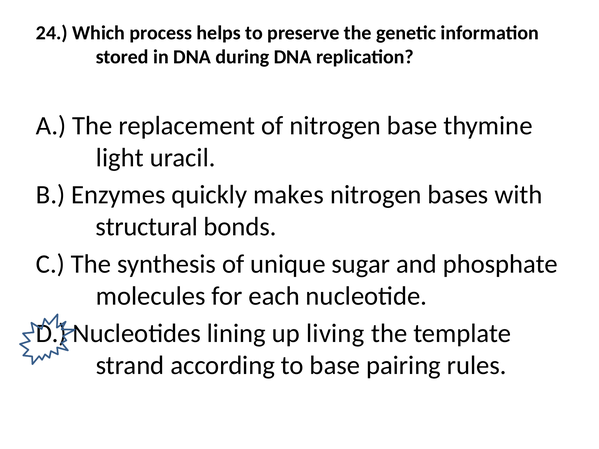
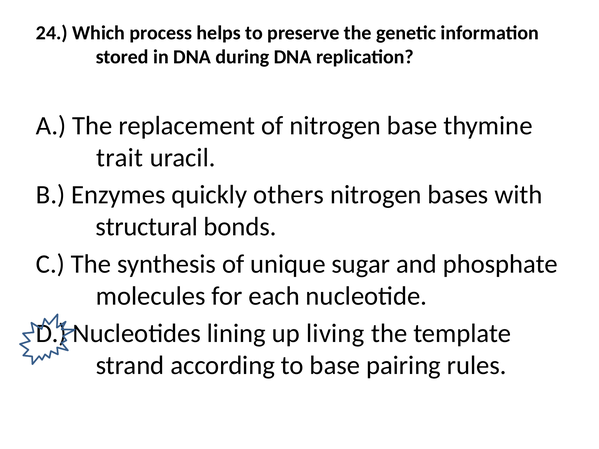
light: light -> trait (120, 158)
makes: makes -> others (289, 195)
